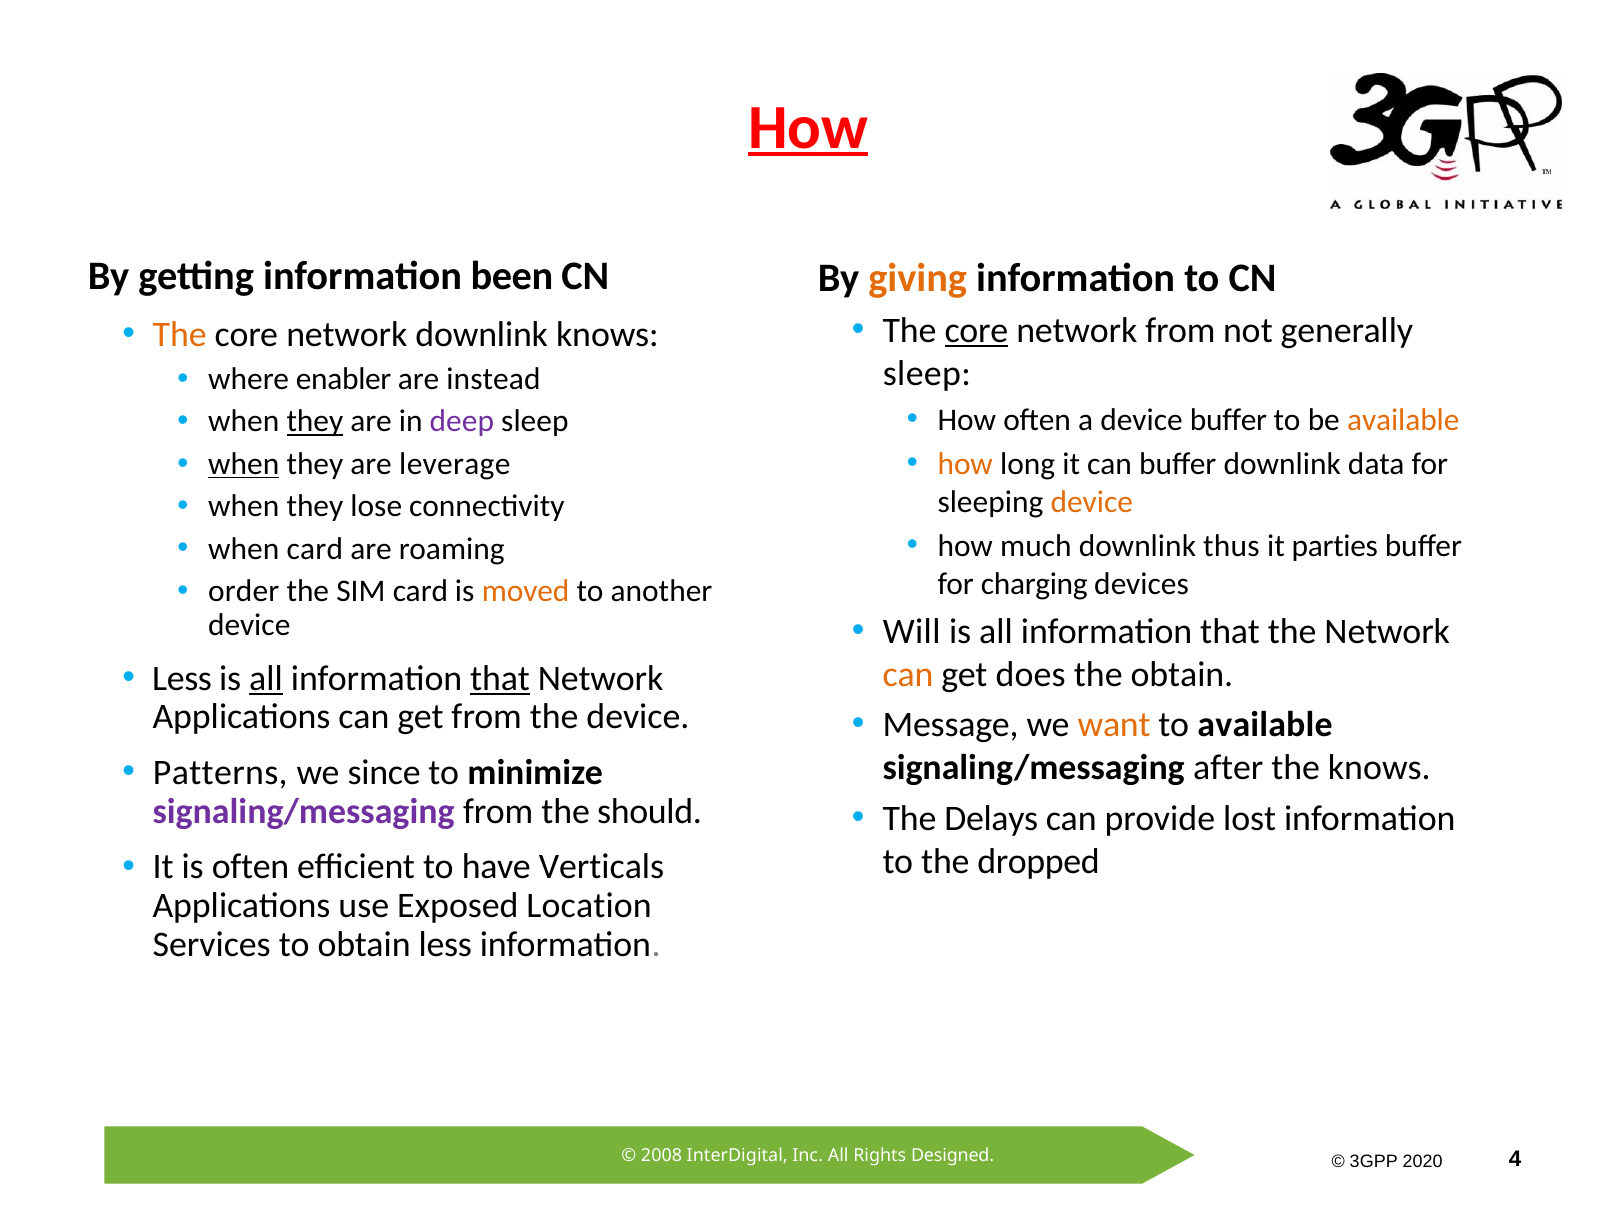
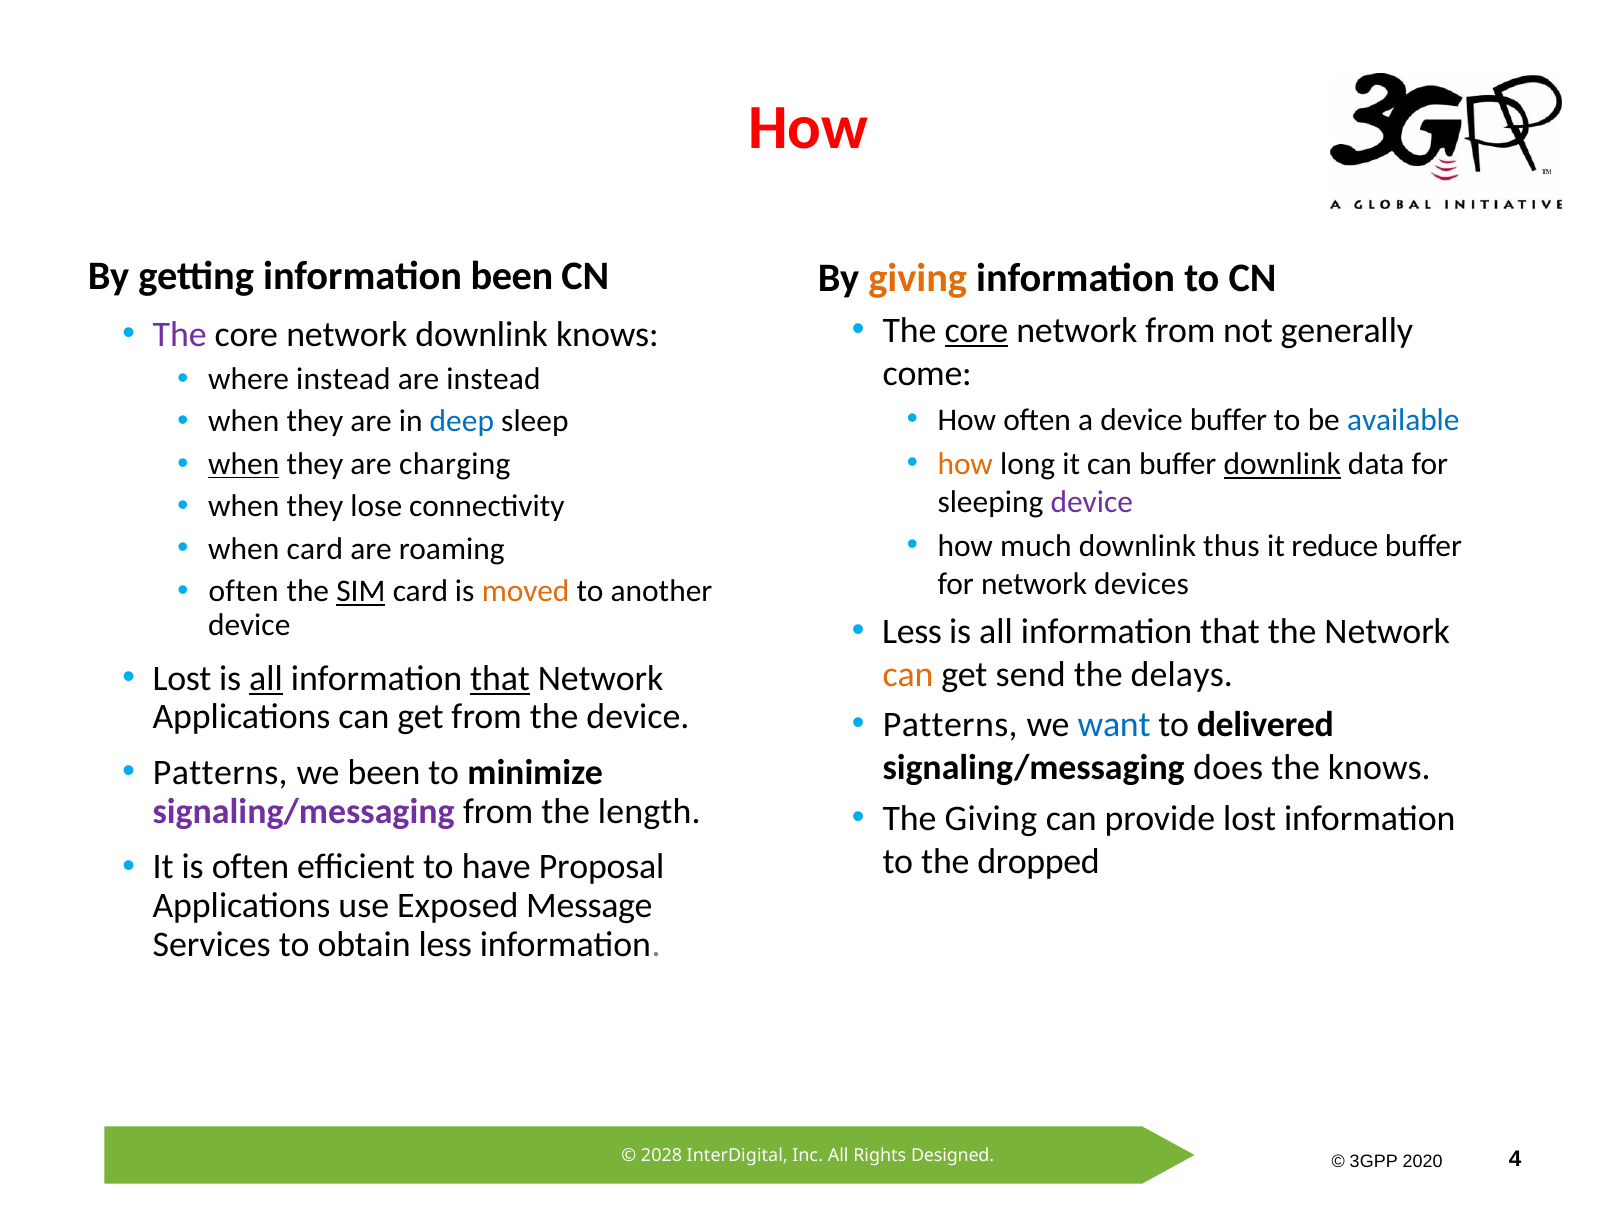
How underline: present -> none (808, 127)
The colour: orange -> purple (180, 334)
sleep: sleep -> come (927, 374)
where enabler: enabler -> instead (343, 379)
available colour: orange -> blue (1403, 420)
they underline: present -> none (315, 422)
deep colour: purple -> blue (462, 422)
downlink underline: none -> present (1282, 464)
leverage: leverage -> charging (455, 464)
device colour: orange -> purple (1092, 502)
parties: parties -> reduce (1335, 546)
for charging: charging -> network (1034, 584)
order: order -> often (244, 591)
SIM underline: none -> present (361, 591)
Will: Will -> Less (912, 632)
Less: Less -> Lost (182, 678)
does: does -> send (1031, 675)
the obtain: obtain -> delays (1182, 675)
Message: Message -> Patterns (950, 725)
want colour: orange -> blue (1114, 725)
to available: available -> delivered (1265, 725)
after: after -> does (1228, 768)
we since: since -> been (384, 773)
should: should -> length (649, 811)
The Delays: Delays -> Giving (991, 818)
Verticals: Verticals -> Proposal (602, 867)
Location: Location -> Message (589, 906)
2008: 2008 -> 2028 (662, 1156)
